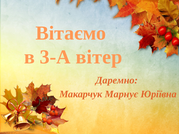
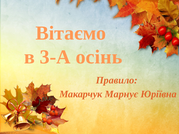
вітер: вітер -> осінь (99, 57)
Даремно: Даремно -> Правило (117, 80)
